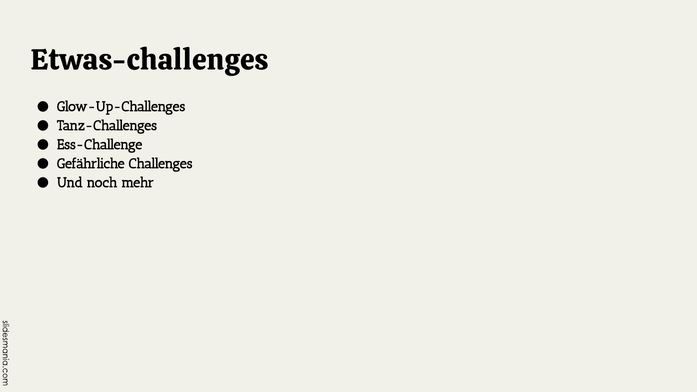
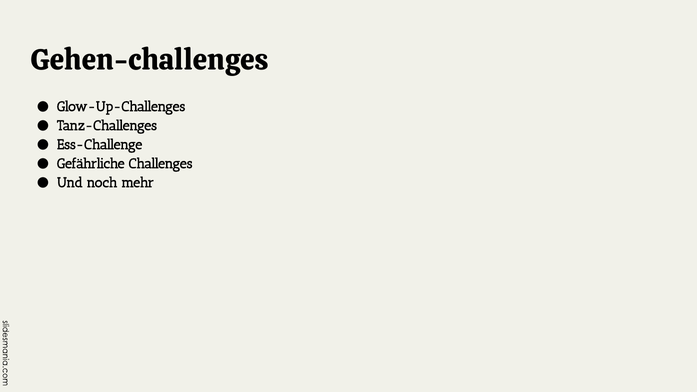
Etwas-challenges: Etwas-challenges -> Gehen-challenges (150, 60)
